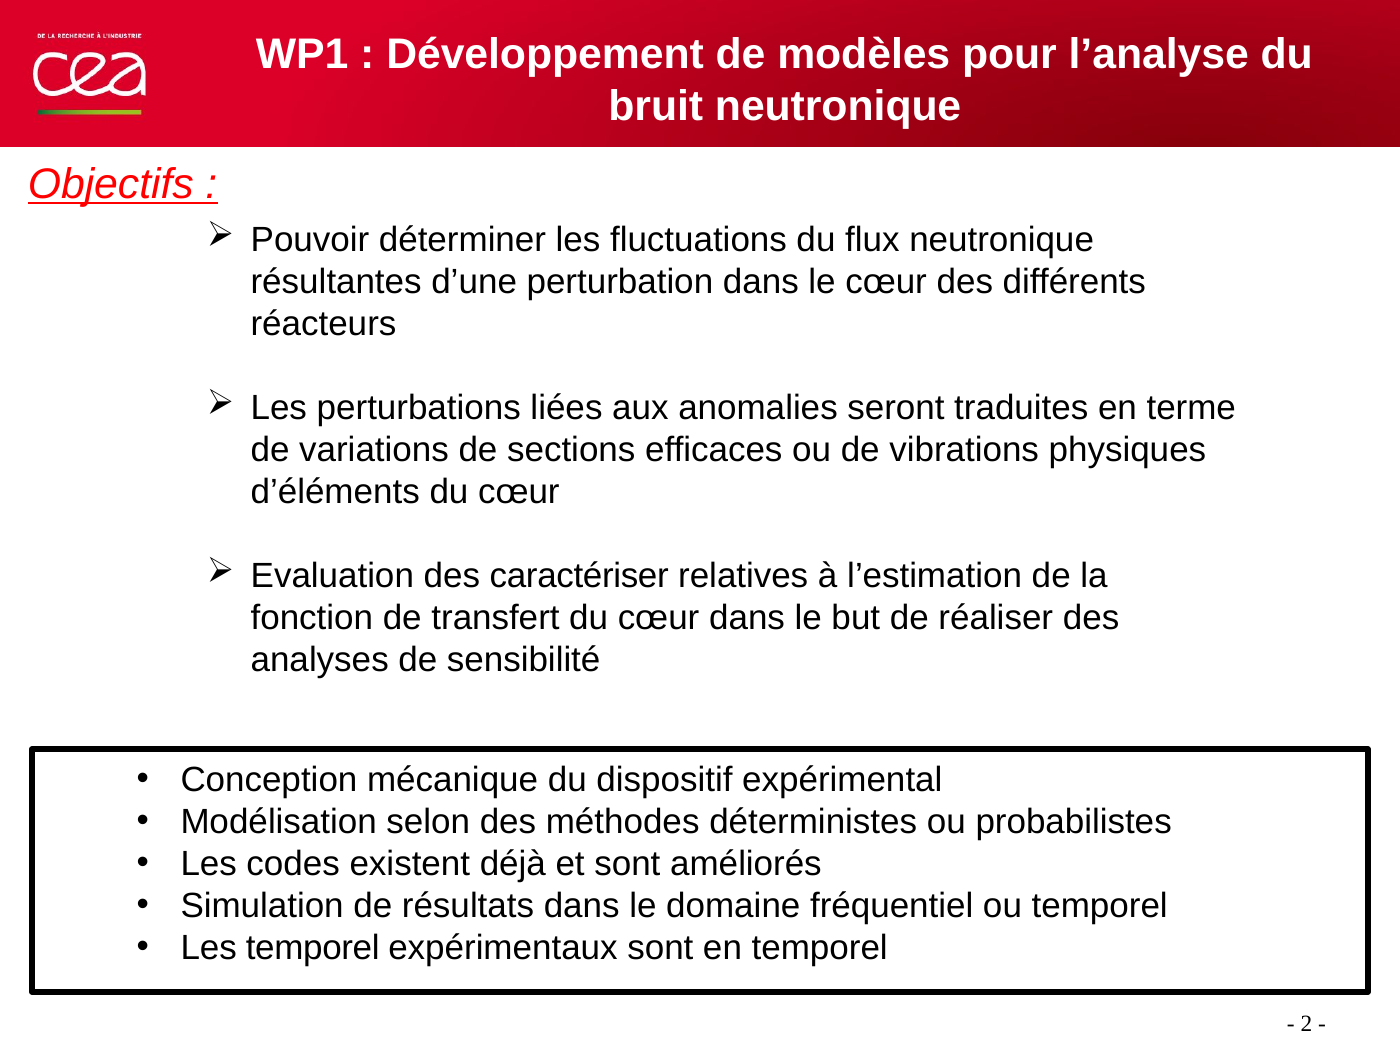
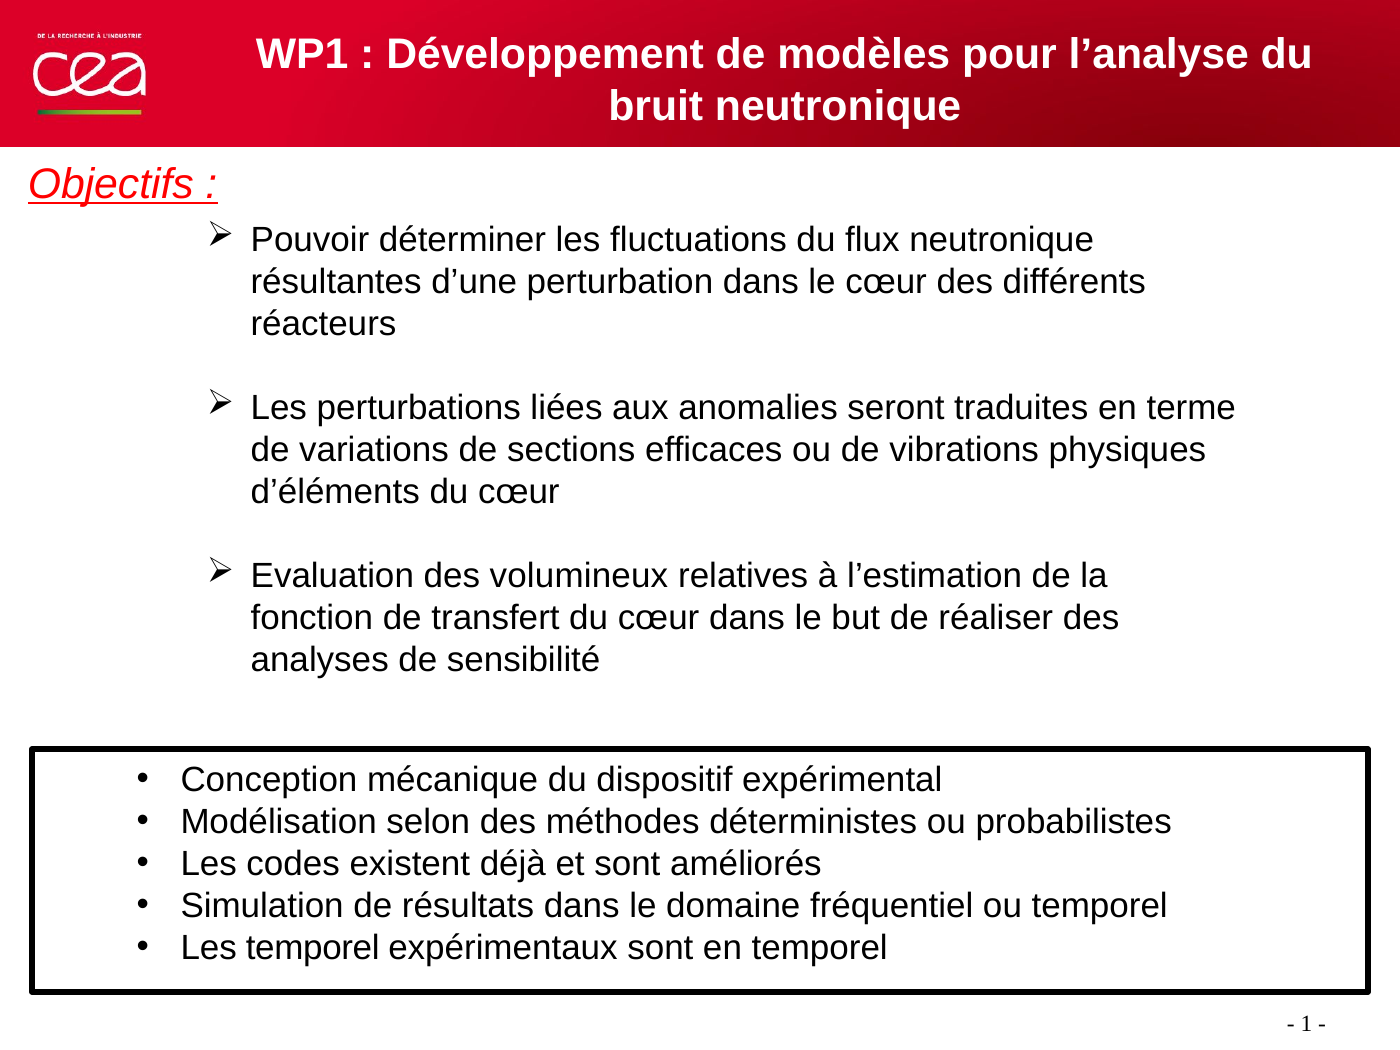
caractériser: caractériser -> volumineux (579, 576)
2: 2 -> 1 (1306, 1024)
